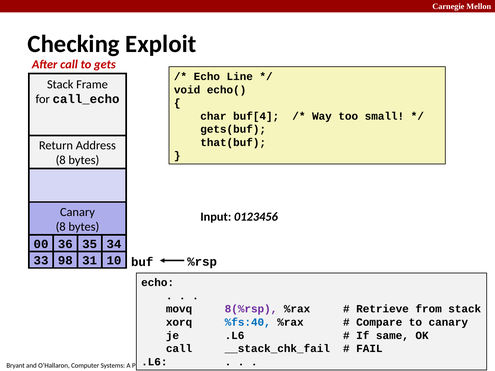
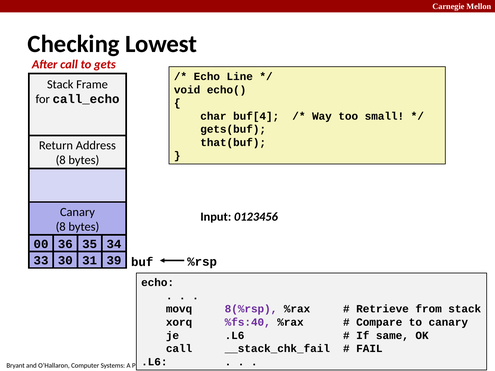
Exploit: Exploit -> Lowest (161, 44)
98: 98 -> 30 (65, 261)
10: 10 -> 39 (114, 261)
%fs:40 colour: blue -> purple (248, 322)
